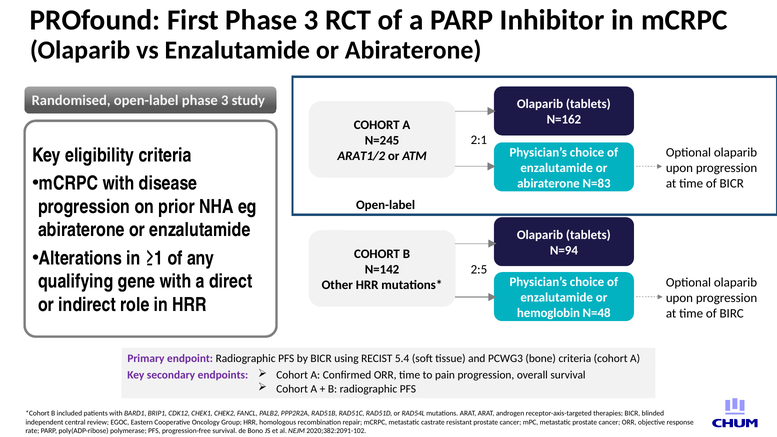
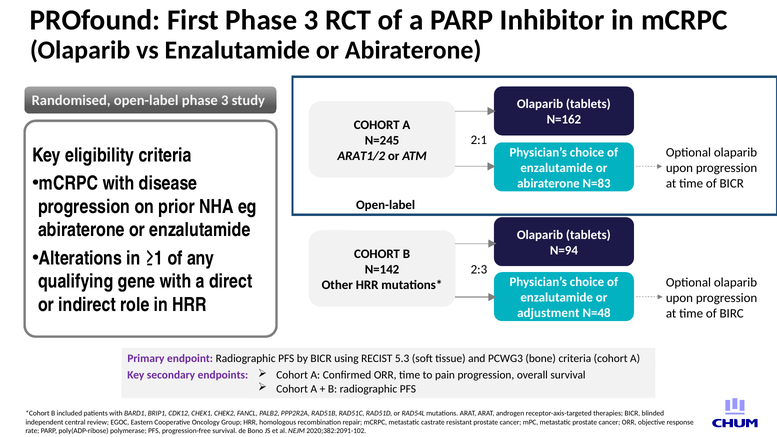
2:5: 2:5 -> 2:3 (479, 270)
hemoglobin: hemoglobin -> adjustment (548, 313)
5.4: 5.4 -> 5.3 (402, 358)
